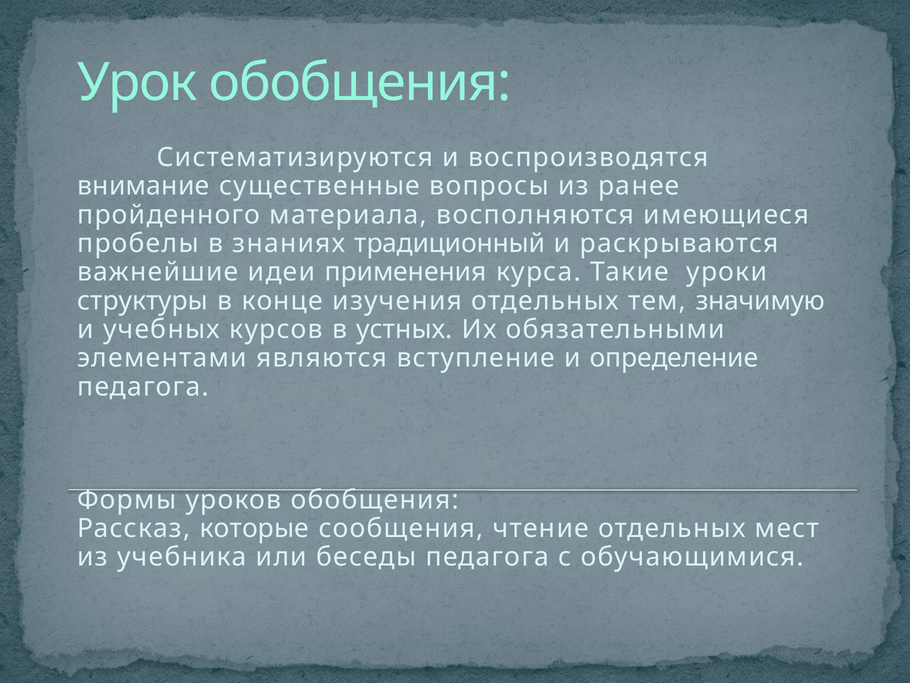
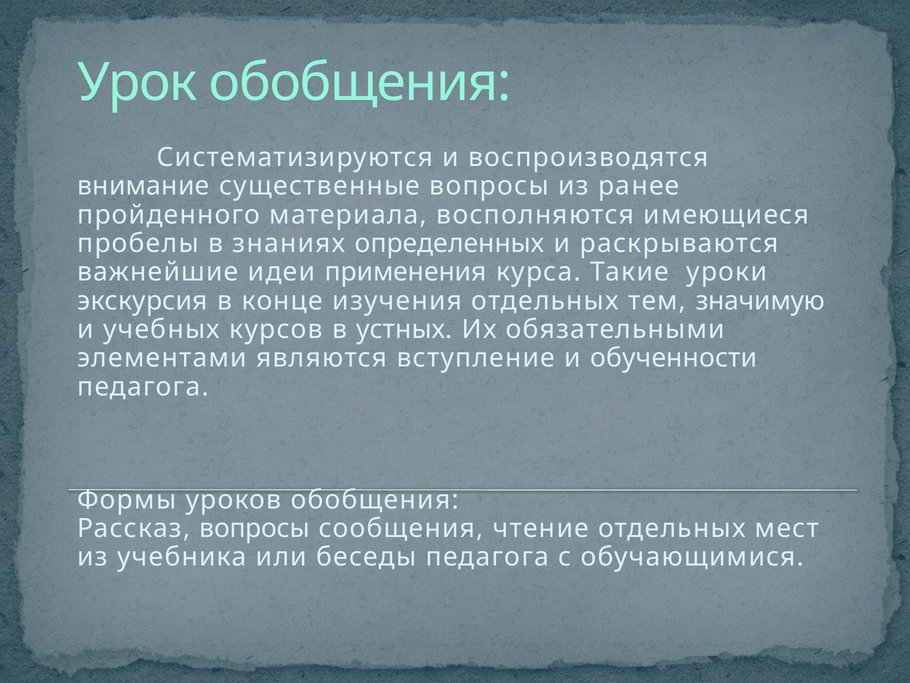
традиционный: традиционный -> определенных (450, 243)
структуры: структуры -> экскурсия (142, 301)
определение: определение -> обученности (674, 358)
Рассказ которые: которые -> вопросы (255, 528)
